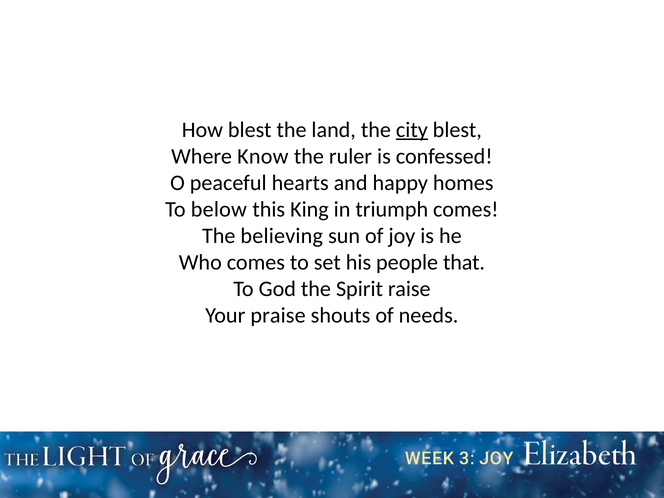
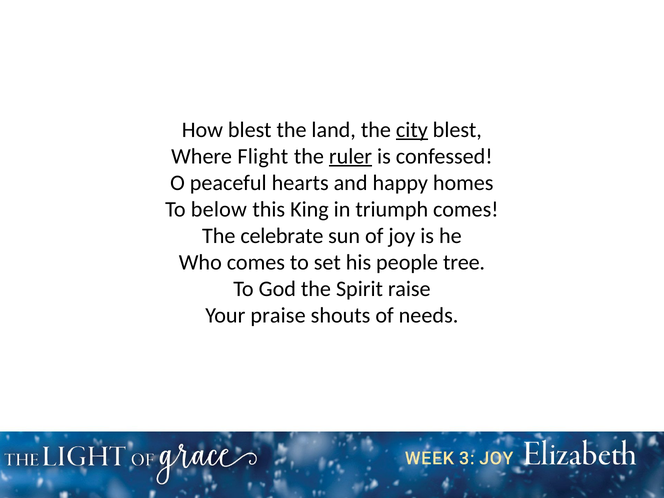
Know: Know -> Flight (263, 156)
ruler underline: none -> present (351, 156)
believing: believing -> celebrate (282, 236)
that: that -> tree (464, 263)
